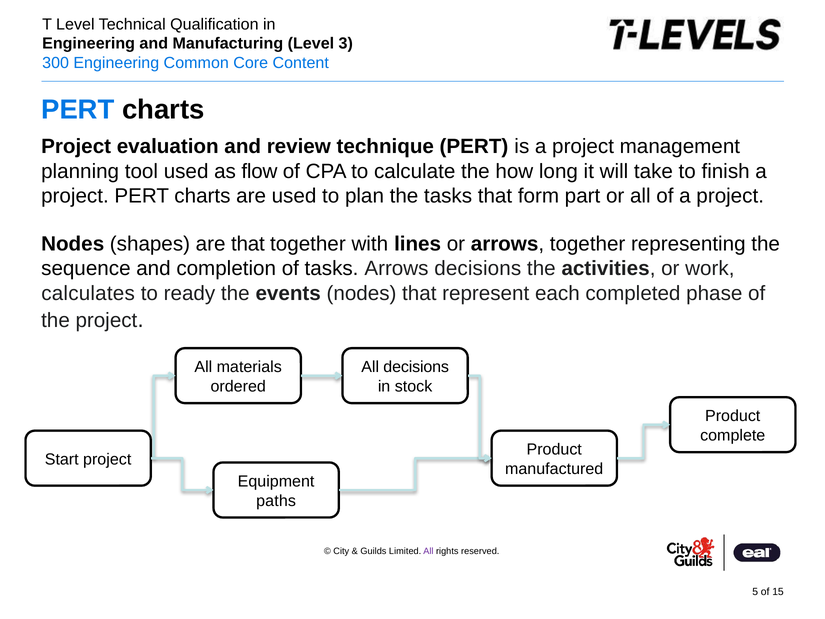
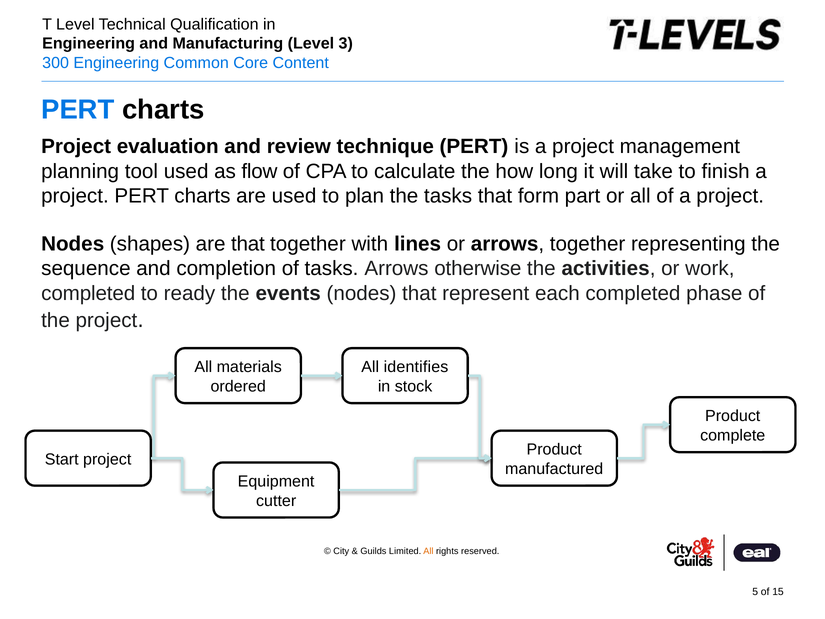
Arrows decisions: decisions -> otherwise (478, 268)
calculates: calculates -> completed (88, 293)
All decisions: decisions -> identifies (416, 367)
paths: paths -> cutter (276, 501)
All colour: purple -> orange (428, 551)
